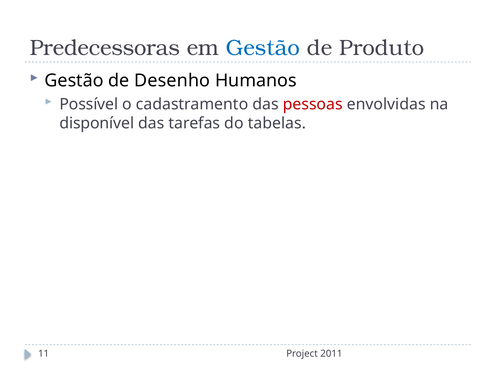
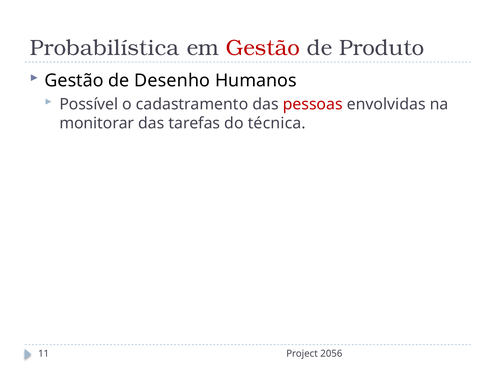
Predecessoras: Predecessoras -> Probabilística (105, 48)
Gestão colour: blue -> red (263, 48)
disponível: disponível -> monitorar (97, 123)
tabelas: tabelas -> técnica (277, 123)
2011: 2011 -> 2056 (331, 354)
